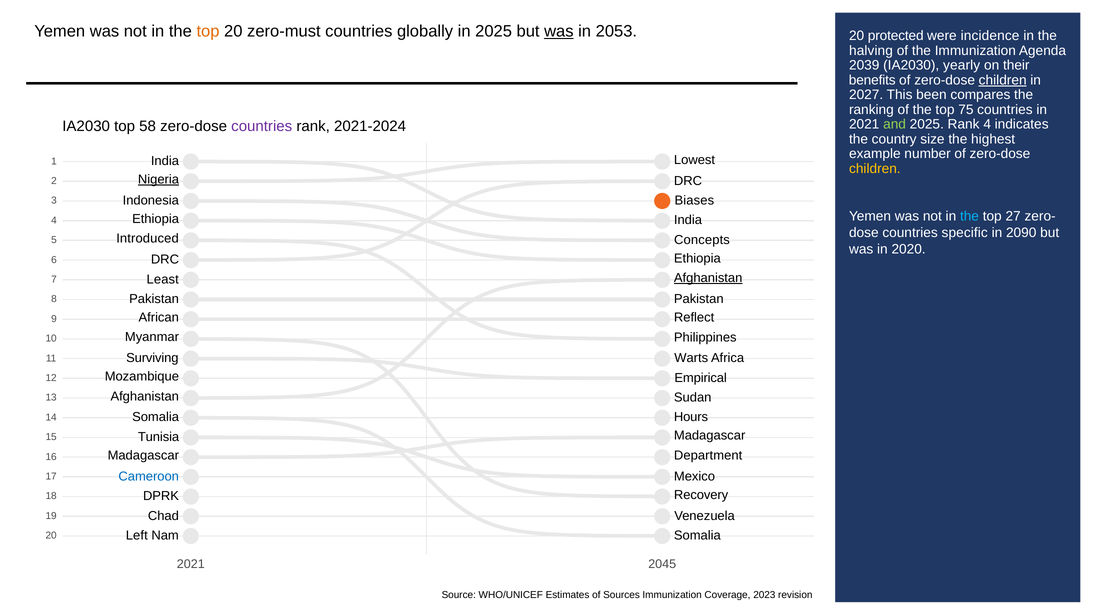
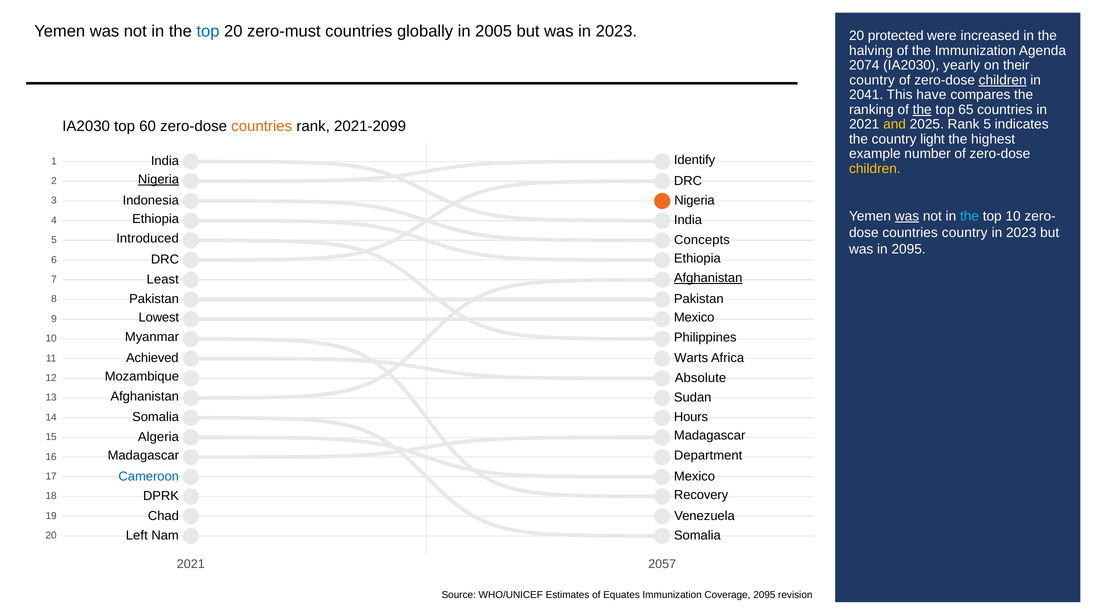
top colour: orange -> blue (208, 32)
in 2025: 2025 -> 2005 (494, 32)
was underline: present -> none (559, 32)
2053: 2053 -> 2023 (616, 32)
incidence: incidence -> increased (990, 36)
2039: 2039 -> 2074 (864, 65)
benefits: benefits -> country (872, 80)
2027: 2027 -> 2041 (866, 95)
been: been -> have (931, 95)
the underline: none -> present (922, 110)
75: 75 -> 65 (966, 110)
and colour: light green -> yellow (895, 125)
Rank 4: 4 -> 5 (987, 125)
58: 58 -> 60 (148, 126)
countries colour: purple -> orange (262, 126)
2021-2024: 2021-2024 -> 2021-2099 (370, 126)
size: size -> light (933, 139)
Lowest: Lowest -> Identify (695, 160)
Biases: Biases -> Nigeria (695, 201)
was underline: none -> present (907, 216)
top 27: 27 -> 10 (1013, 216)
countries specific: specific -> country (965, 233)
2090: 2090 -> 2023 (1021, 233)
in 2020: 2020 -> 2095 (909, 249)
African: African -> Lowest (159, 318)
Reflect: Reflect -> Mexico (694, 318)
Surviving: Surviving -> Achieved (152, 358)
Empirical: Empirical -> Absolute (701, 378)
Tunisia: Tunisia -> Algeria (158, 437)
2045: 2045 -> 2057 (662, 565)
Sources: Sources -> Equates (622, 595)
Coverage 2023: 2023 -> 2095 (764, 595)
